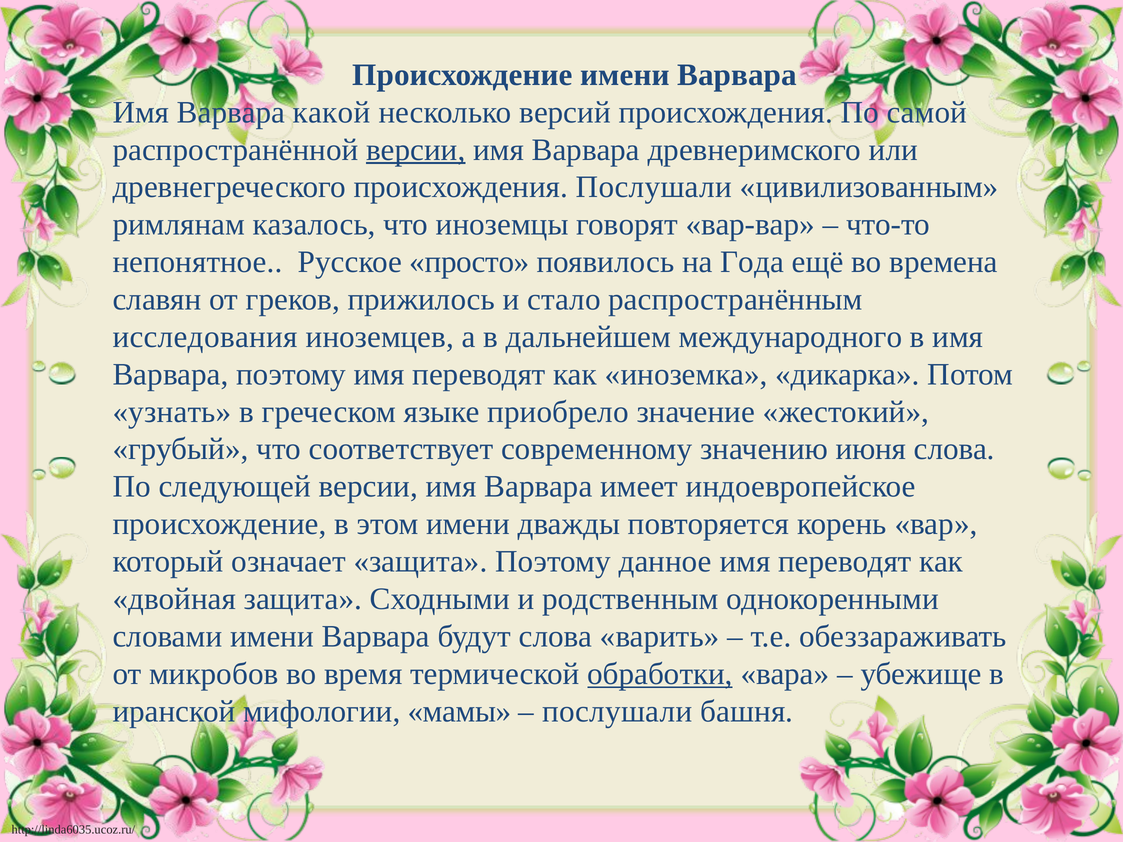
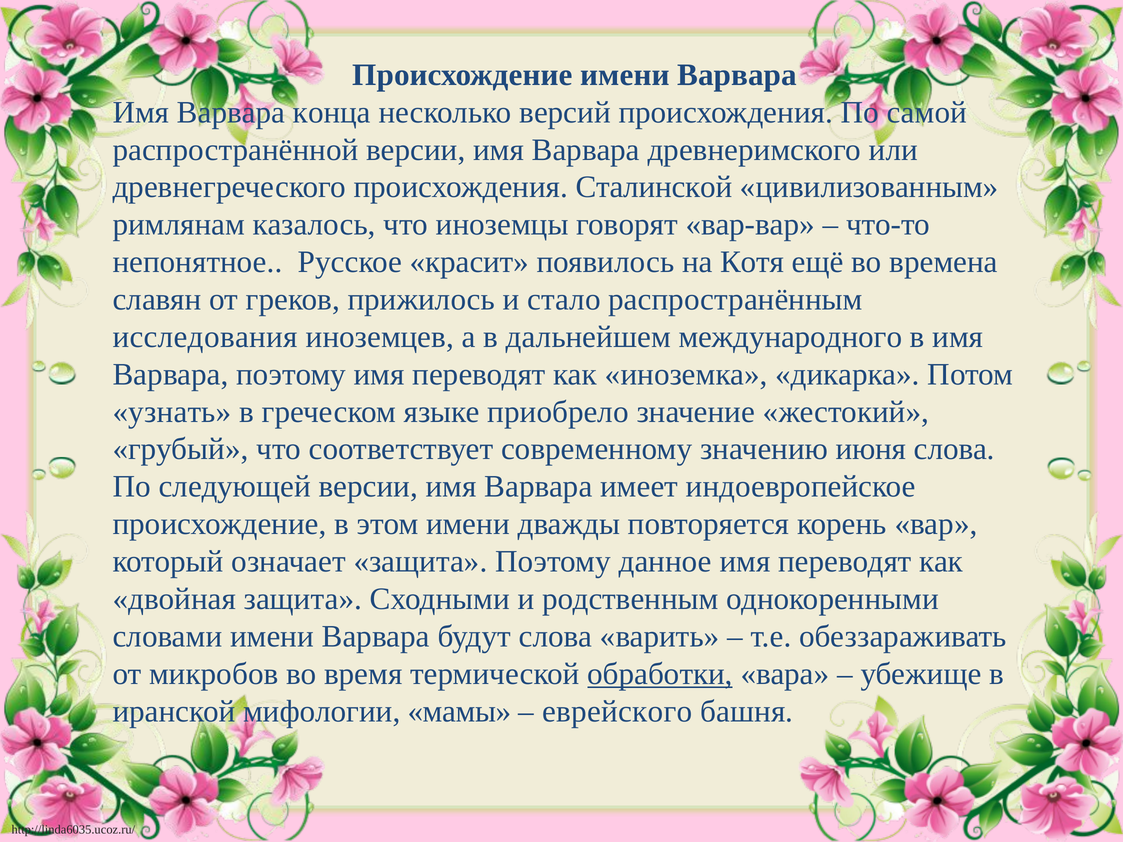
какой: какой -> конца (332, 112)
версии underline: present -> none (416, 150)
происхождения Послушали: Послушали -> Сталинской (654, 187)
просто: просто -> красит (469, 262)
Года: Года -> Котя (752, 262)
послушали: послушали -> еврейского (617, 711)
